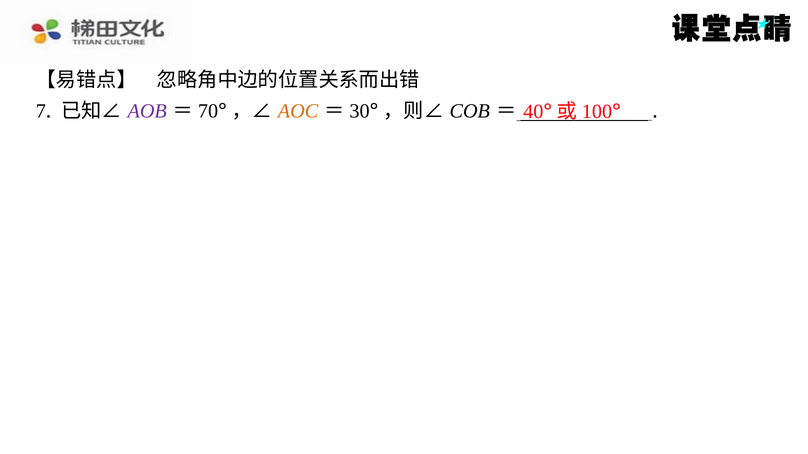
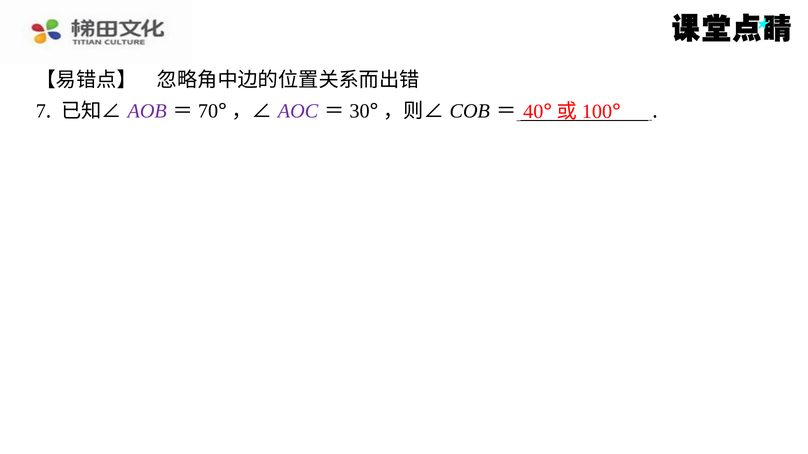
AOC colour: orange -> purple (298, 111)
